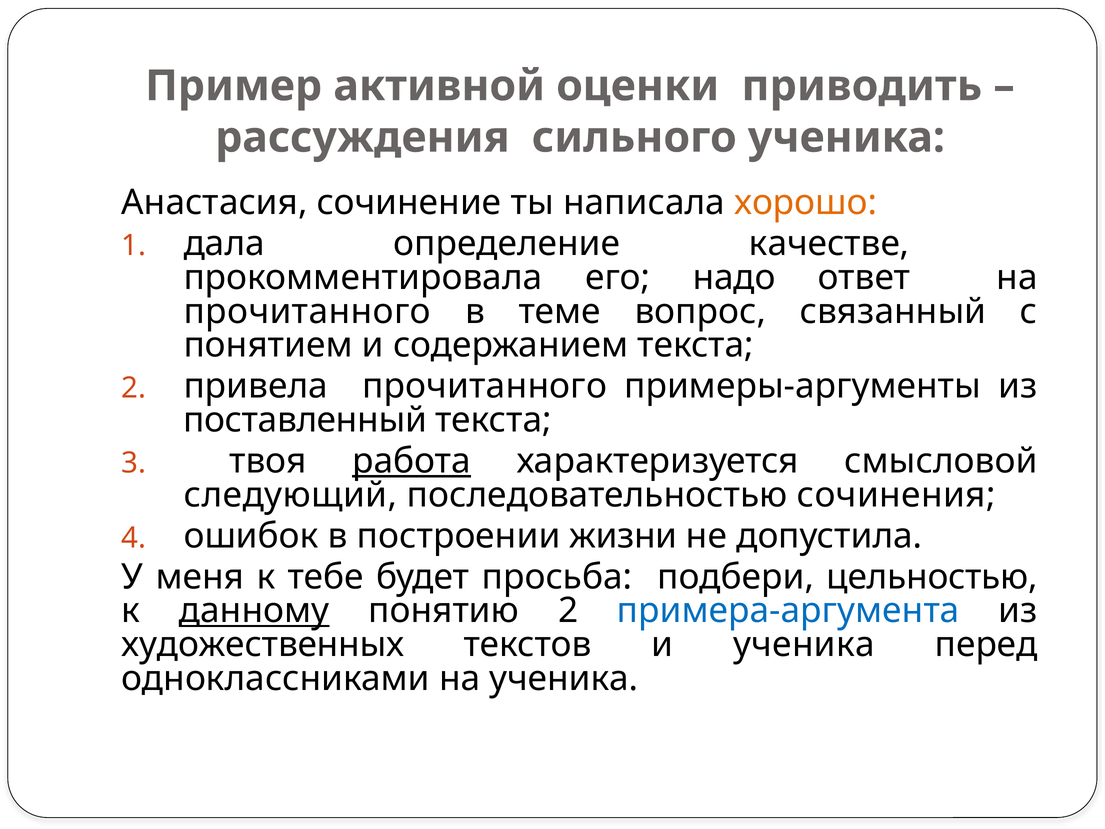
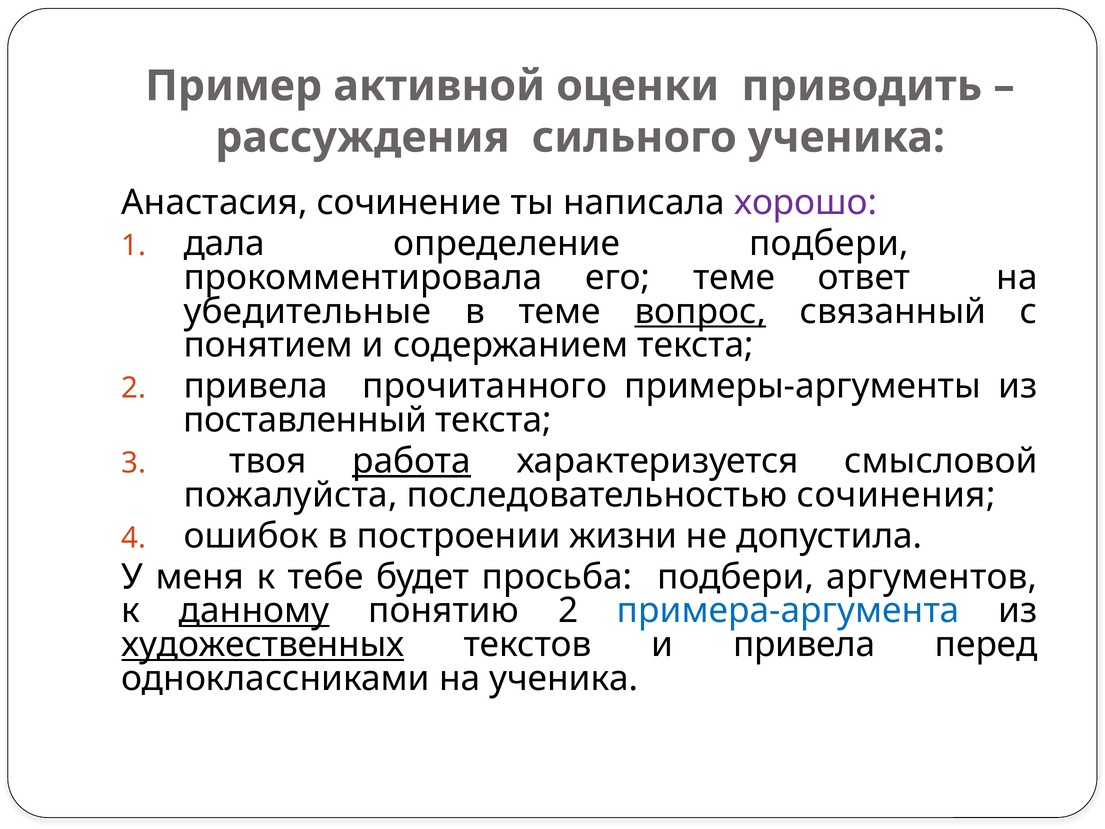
хорошо colour: orange -> purple (806, 203)
определение качестве: качестве -> подбери (829, 244)
его надо: надо -> теме (734, 277)
прочитанного: прочитанного -> убедительные (307, 311)
вопрос underline: none -> present (700, 311)
следующий: следующий -> пожалуйста (291, 495)
цельностью: цельностью -> аргументов (932, 577)
художественных underline: none -> present (263, 644)
и ученика: ученика -> привела (804, 644)
